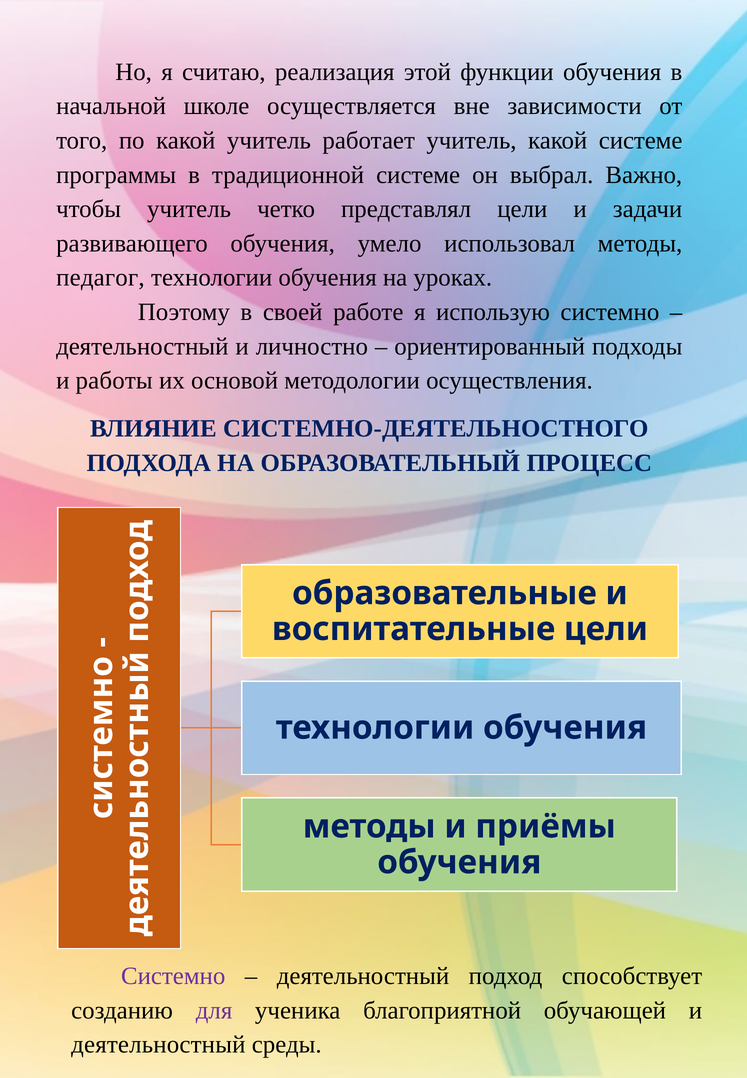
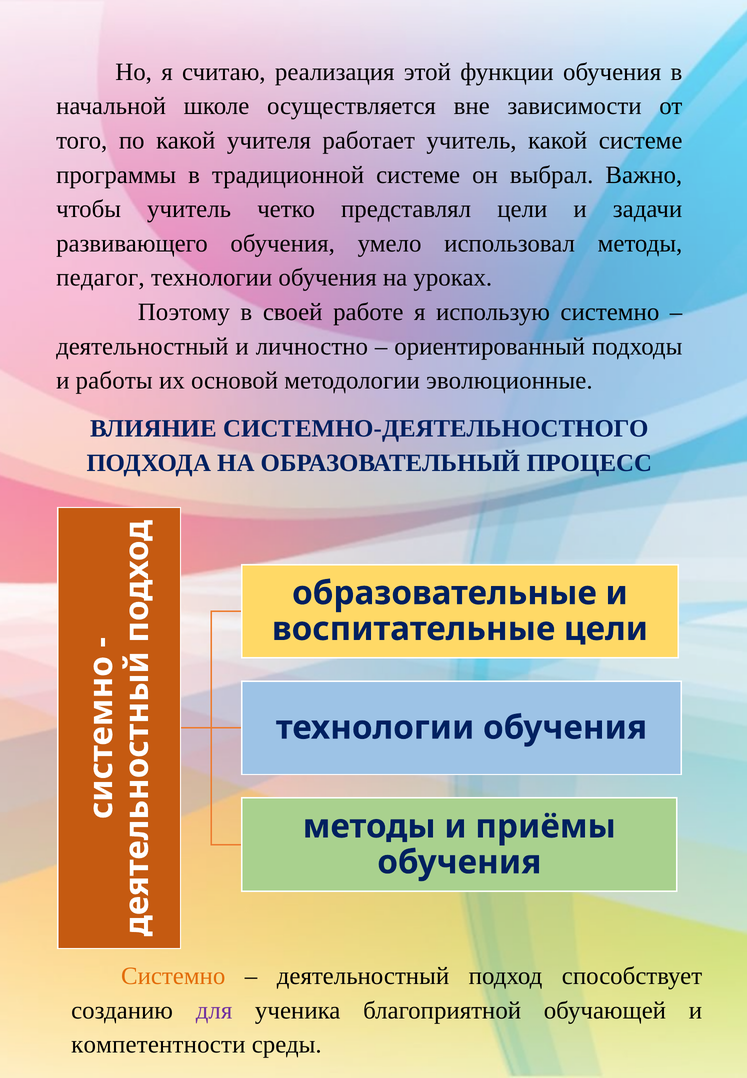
какой учитель: учитель -> учителя (269, 141)
осуществления: осуществления -> эволюционные (509, 381)
Системно colour: purple -> orange (173, 977)
деятельностный: деятельностный -> компетентности (158, 1046)
